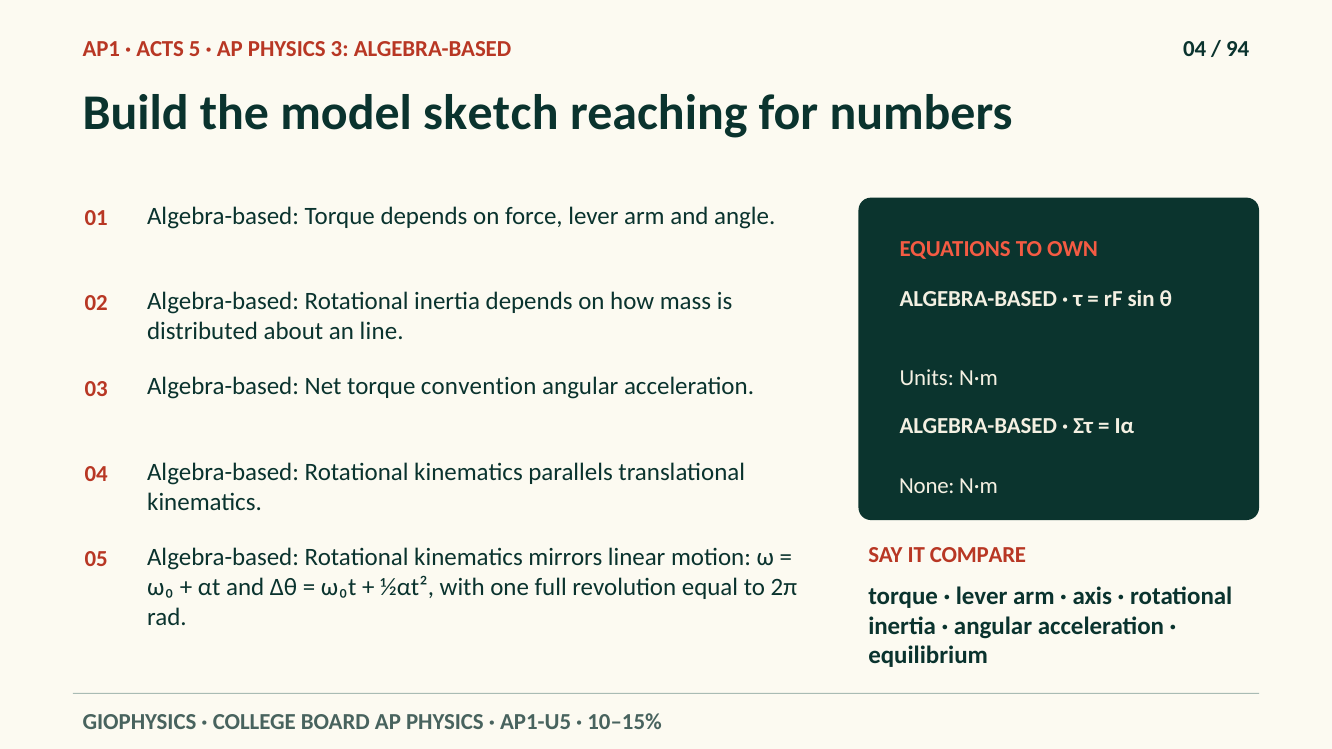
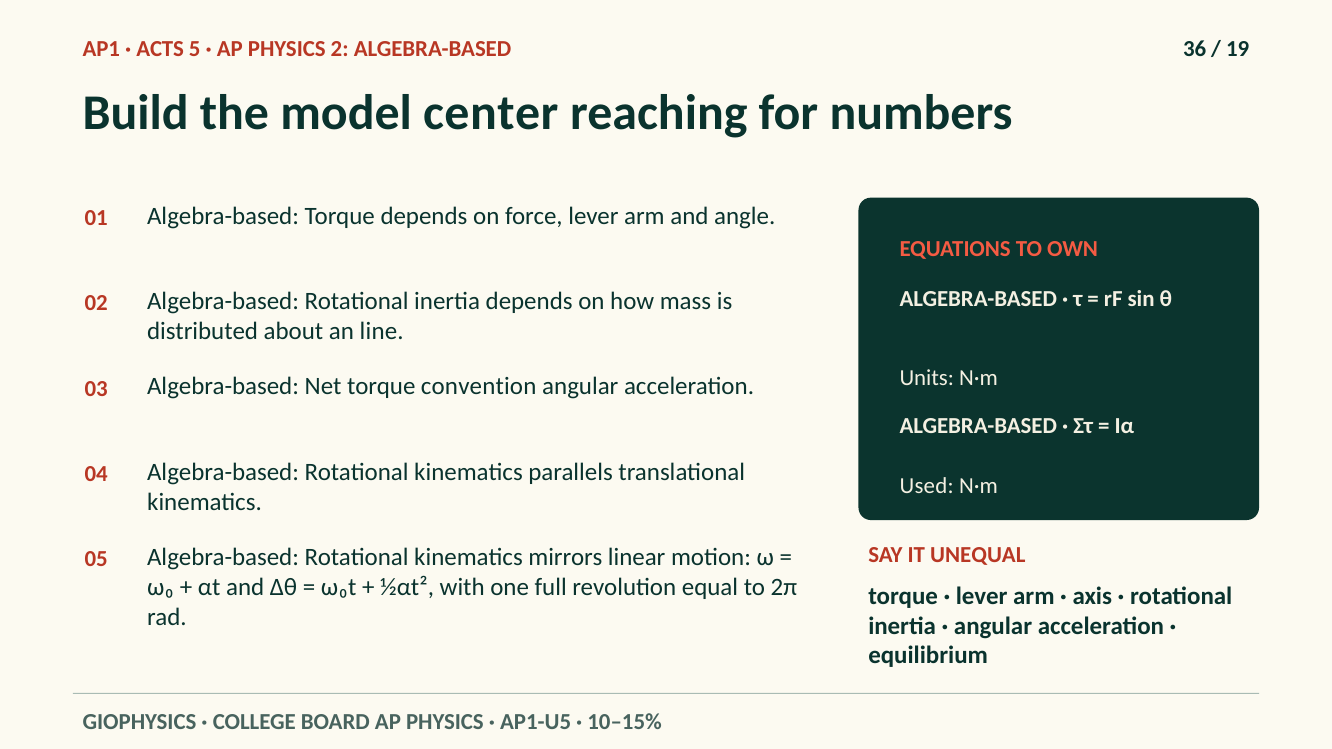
3: 3 -> 2 (340, 49)
ALGEBRA-BASED 04: 04 -> 36 (1195, 49)
94: 94 -> 19 (1238, 49)
sketch: sketch -> center (491, 113)
None: None -> Used (927, 486)
COMPARE: COMPARE -> UNEQUAL (978, 555)
